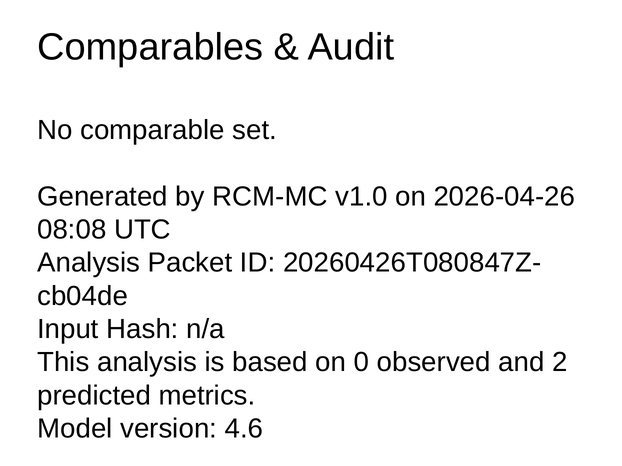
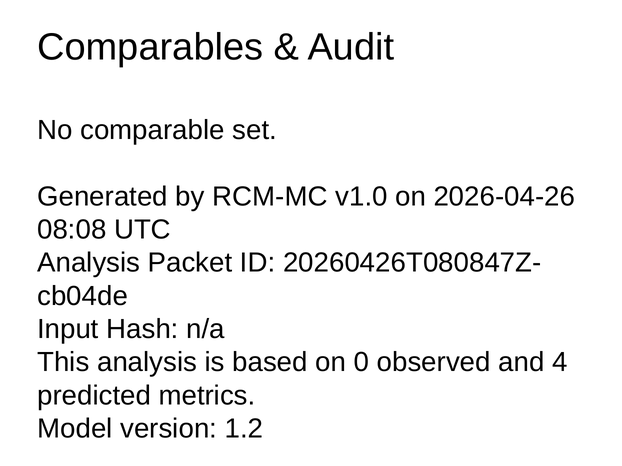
2: 2 -> 4 (560, 363)
4.6: 4.6 -> 1.2 (244, 429)
